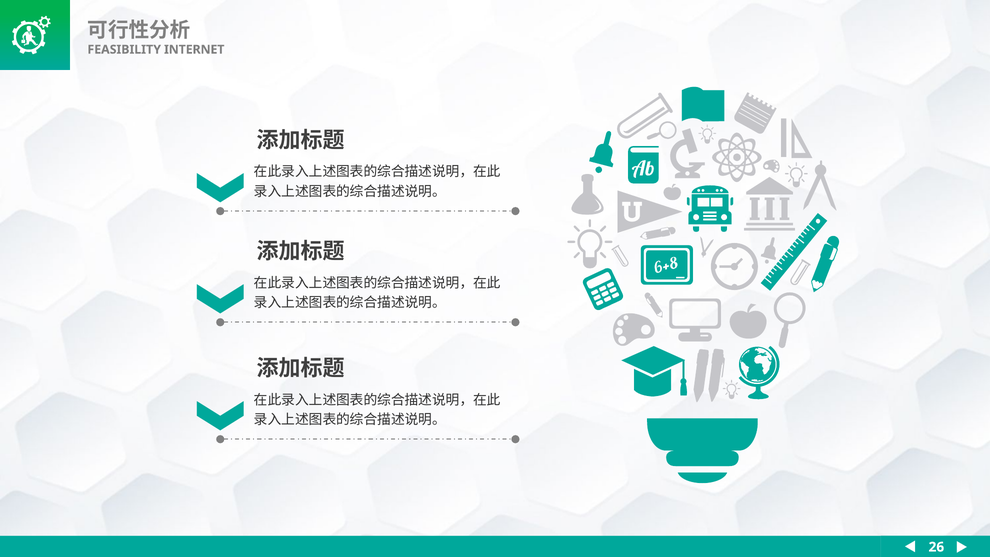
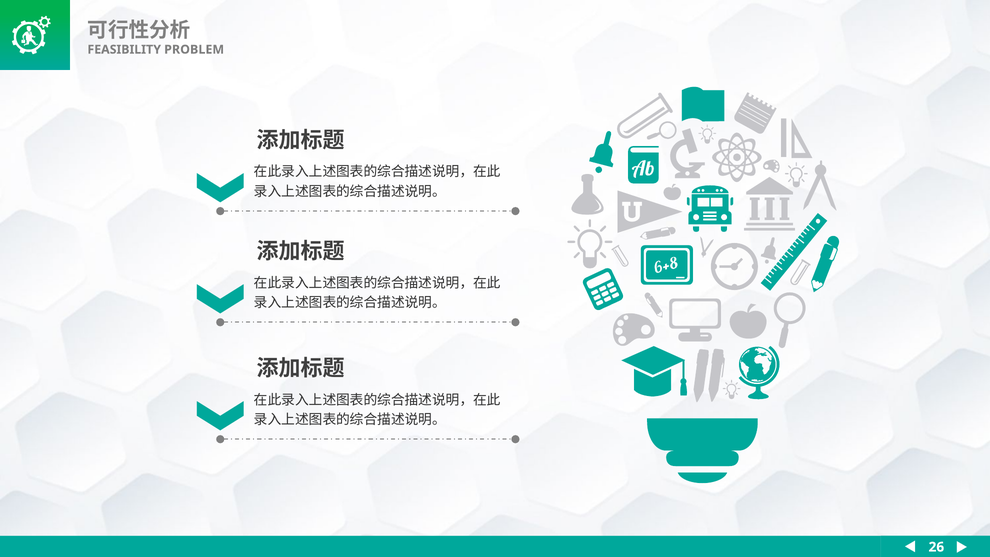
INTERNET: INTERNET -> PROBLEM (194, 50)
